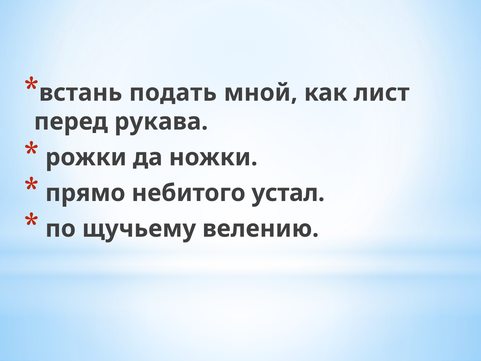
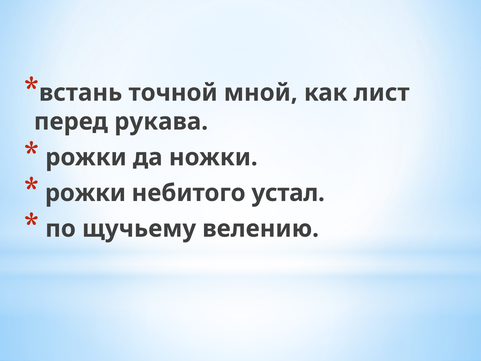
подать: подать -> точной (173, 93)
прямо: прямо -> рожки (85, 193)
